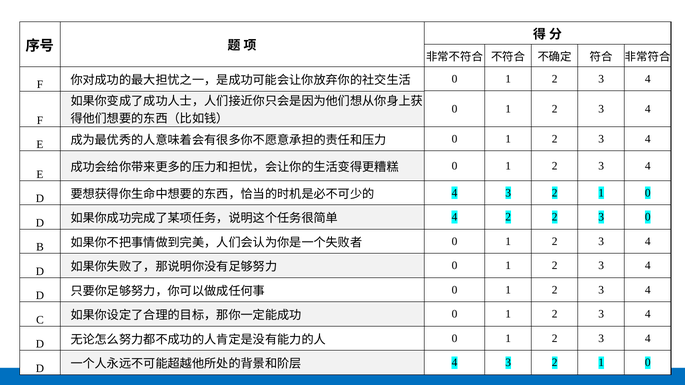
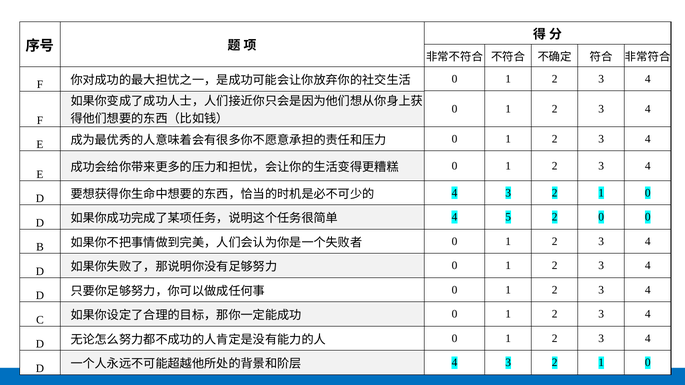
4 2: 2 -> 5 (508, 217)
3: 3 -> 0 (601, 217)
